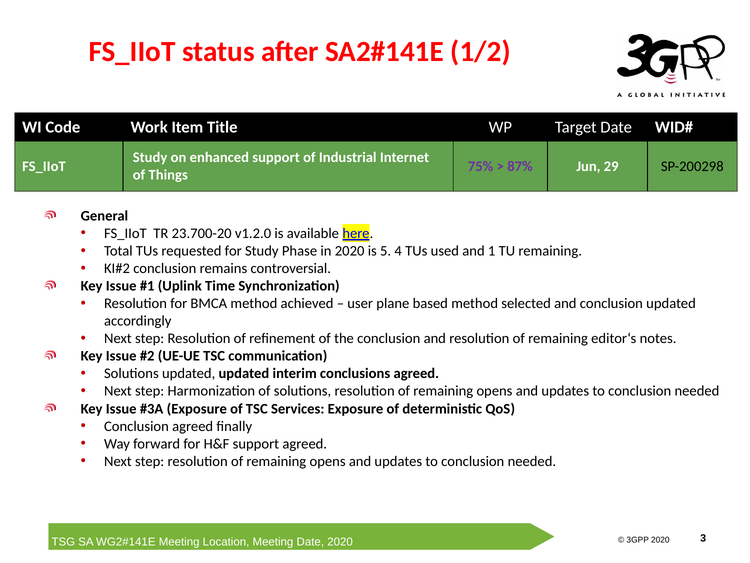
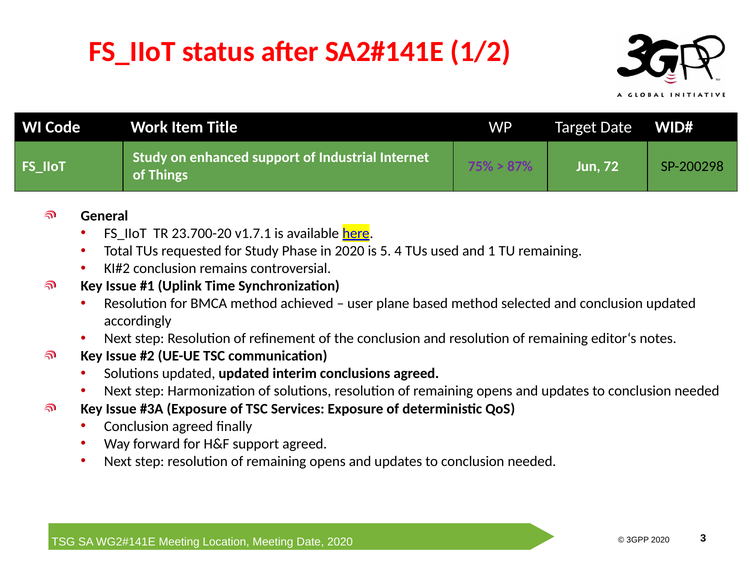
29: 29 -> 72 (611, 166)
v1.2.0: v1.2.0 -> v1.7.1 (253, 233)
